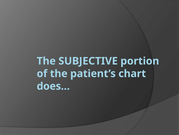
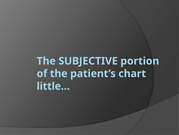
does…: does… -> little… (53, 86)
